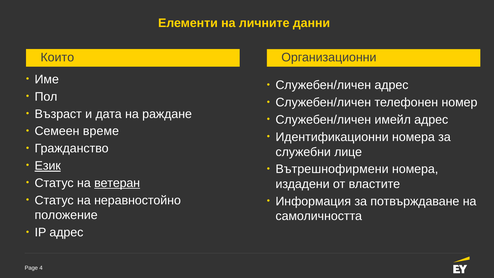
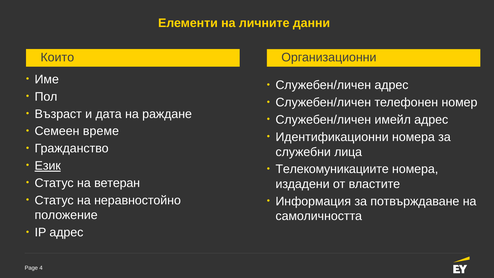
лице: лице -> лица (348, 152)
Вътрешнофирмени: Вътрешнофирмени -> Телекомуникациите (332, 169)
ветеран underline: present -> none (117, 183)
